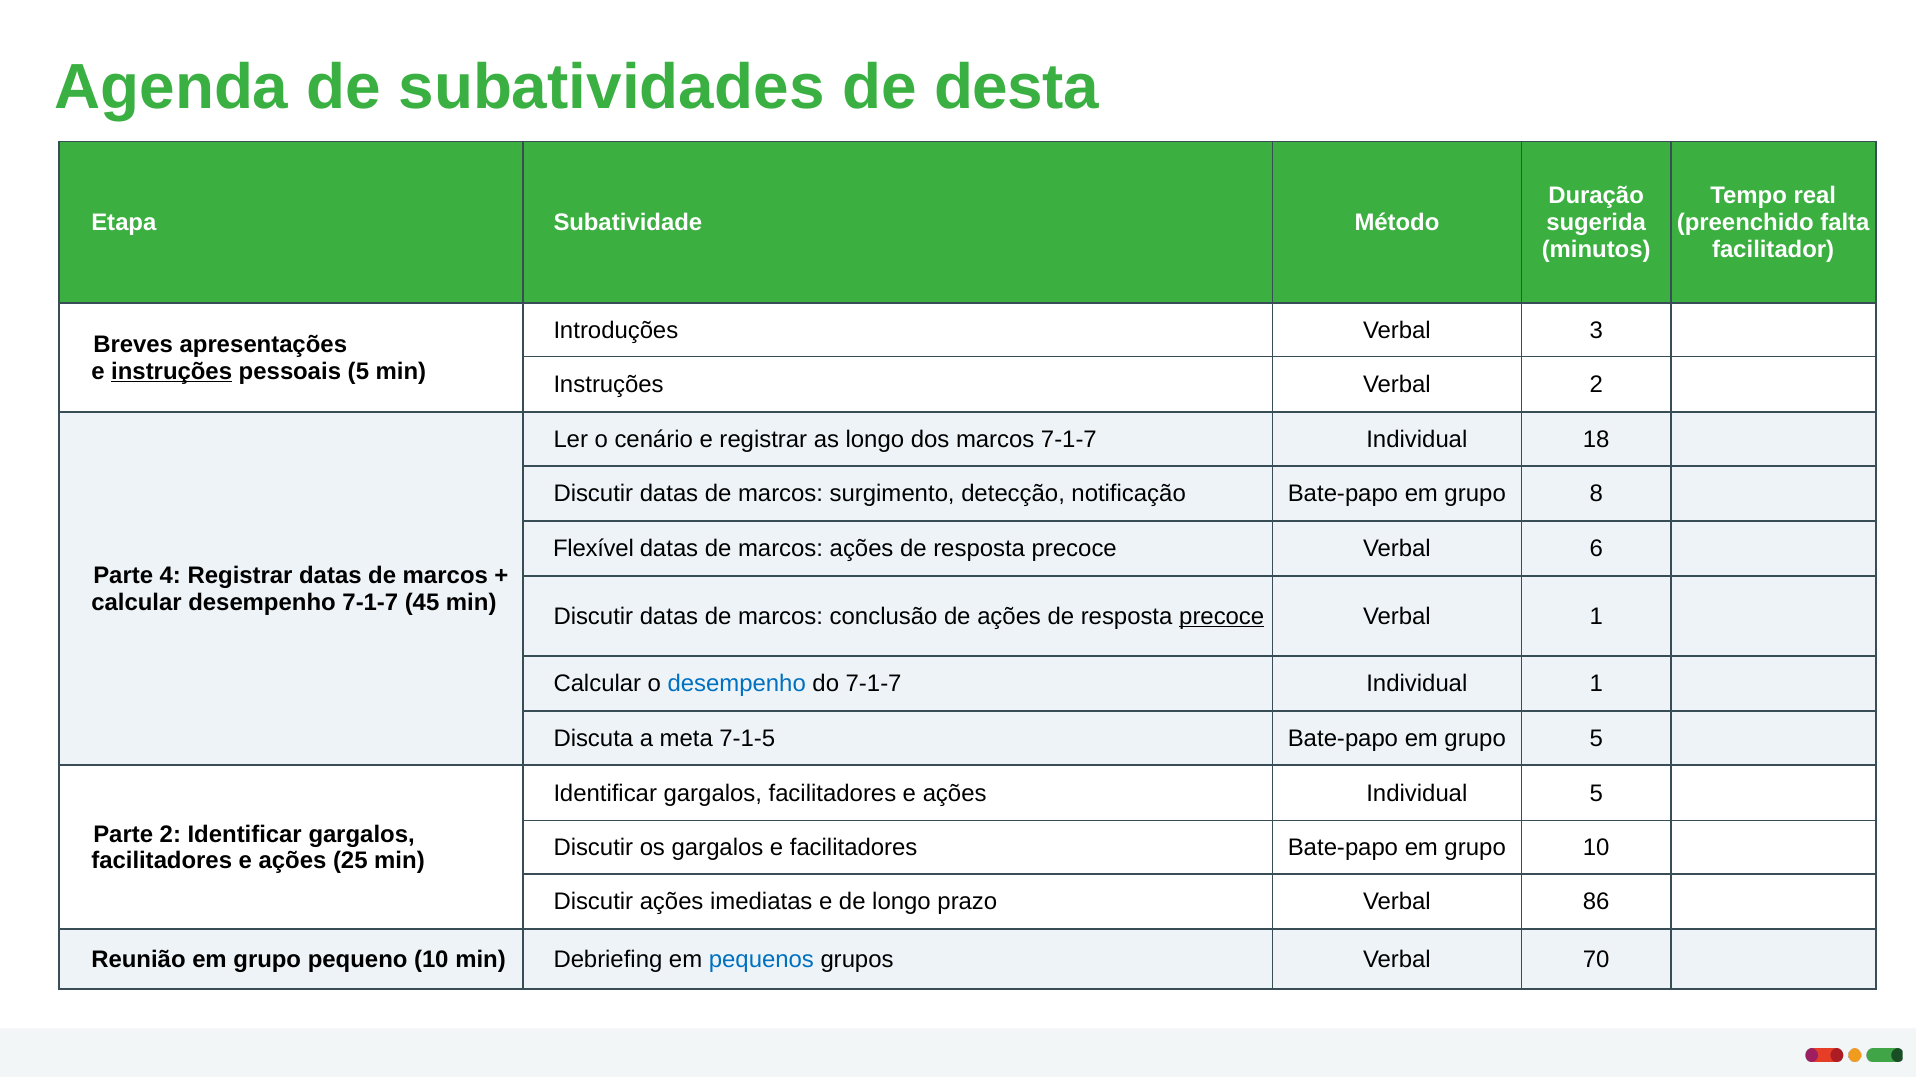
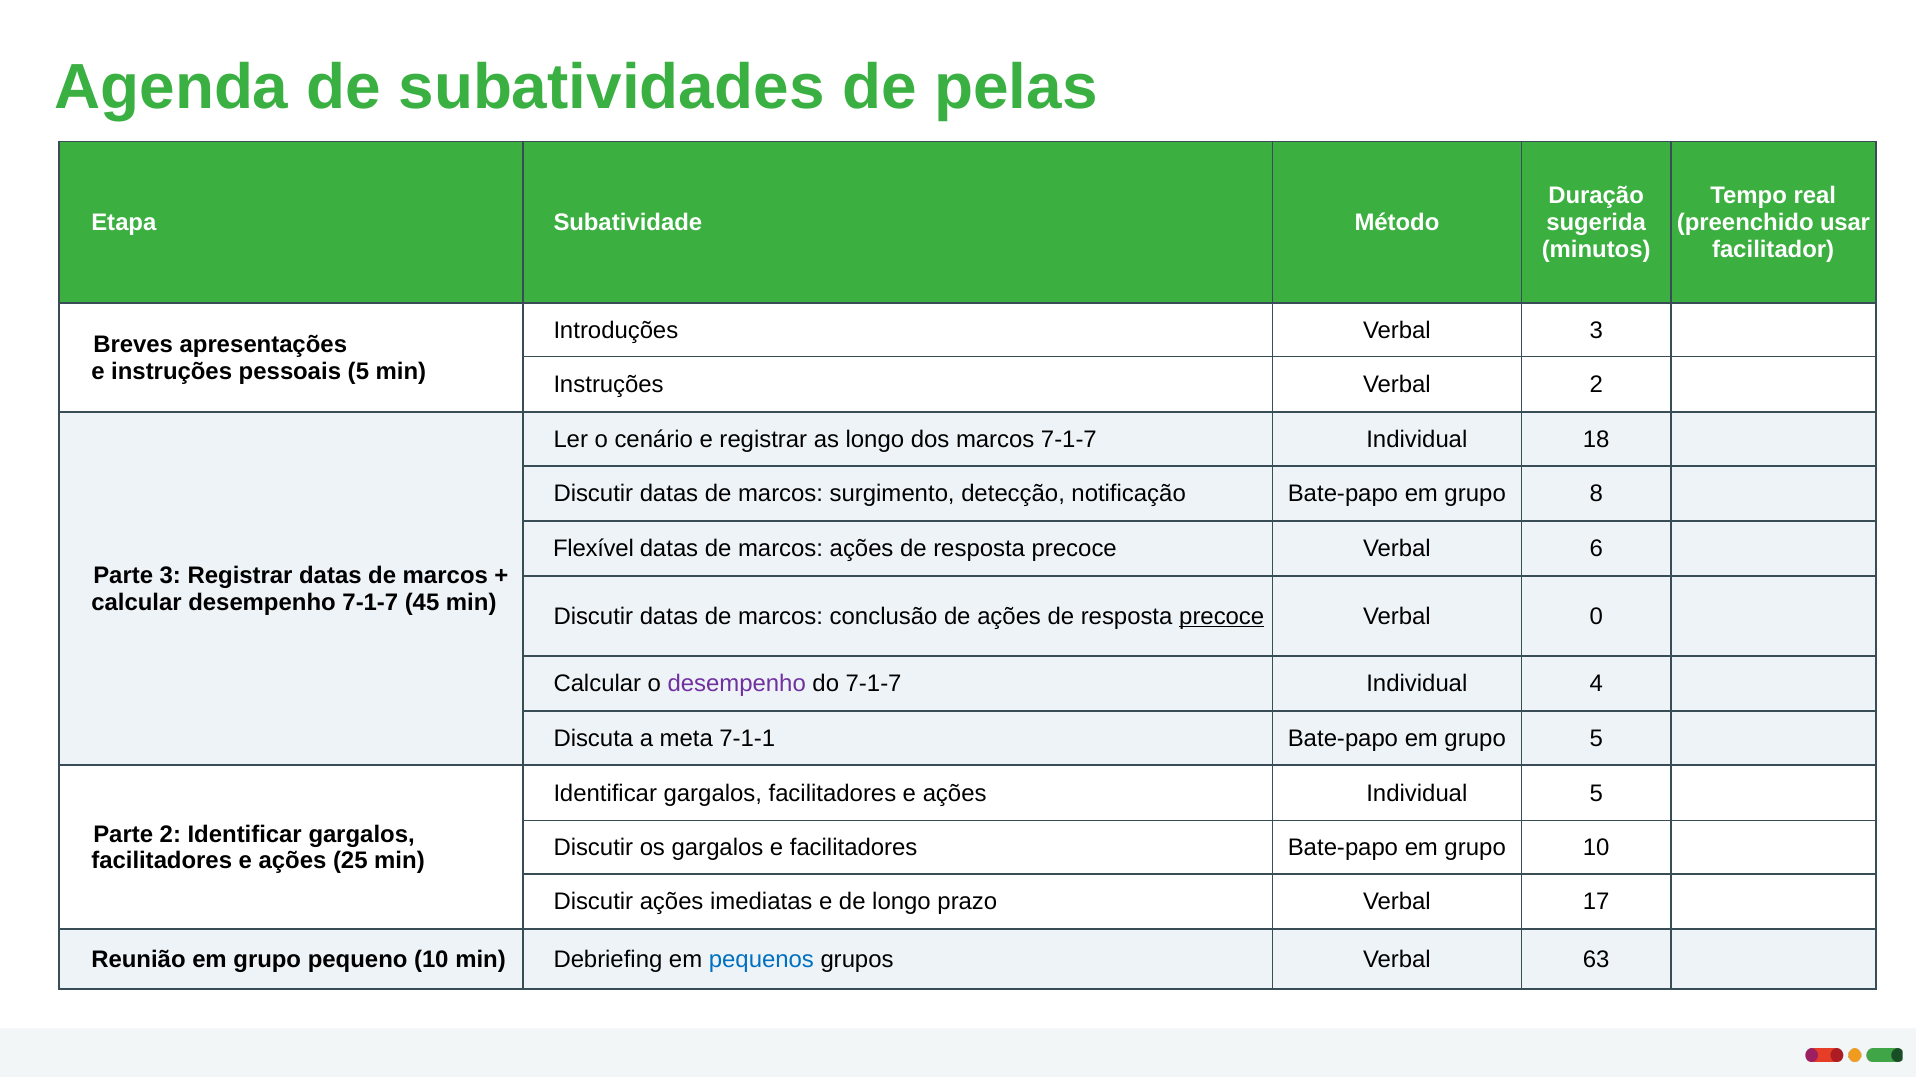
desta: desta -> pelas (1016, 88)
falta: falta -> usar (1845, 223)
instruções underline: present -> none (172, 372)
Parte 4: 4 -> 3 (170, 576)
Verbal 1: 1 -> 0 (1596, 617)
desempenho colour: blue -> purple (737, 685)
Individual 1: 1 -> 4 (1596, 685)
7-1-5: 7-1-5 -> 7-1-1 (747, 739)
86: 86 -> 17 (1596, 903)
70: 70 -> 63 (1596, 960)
